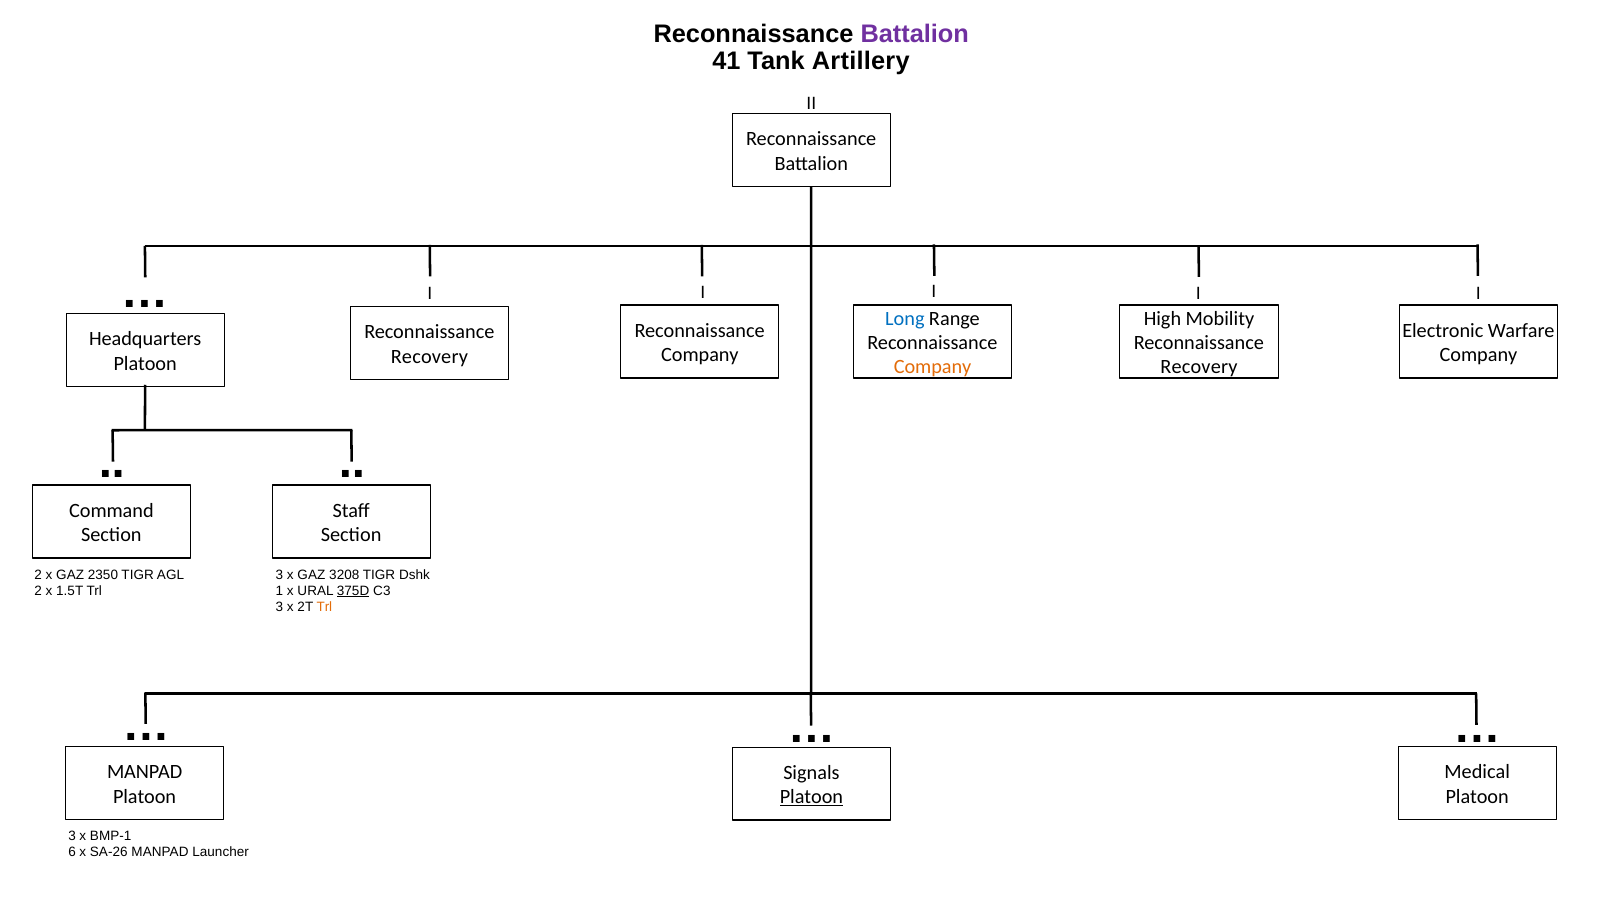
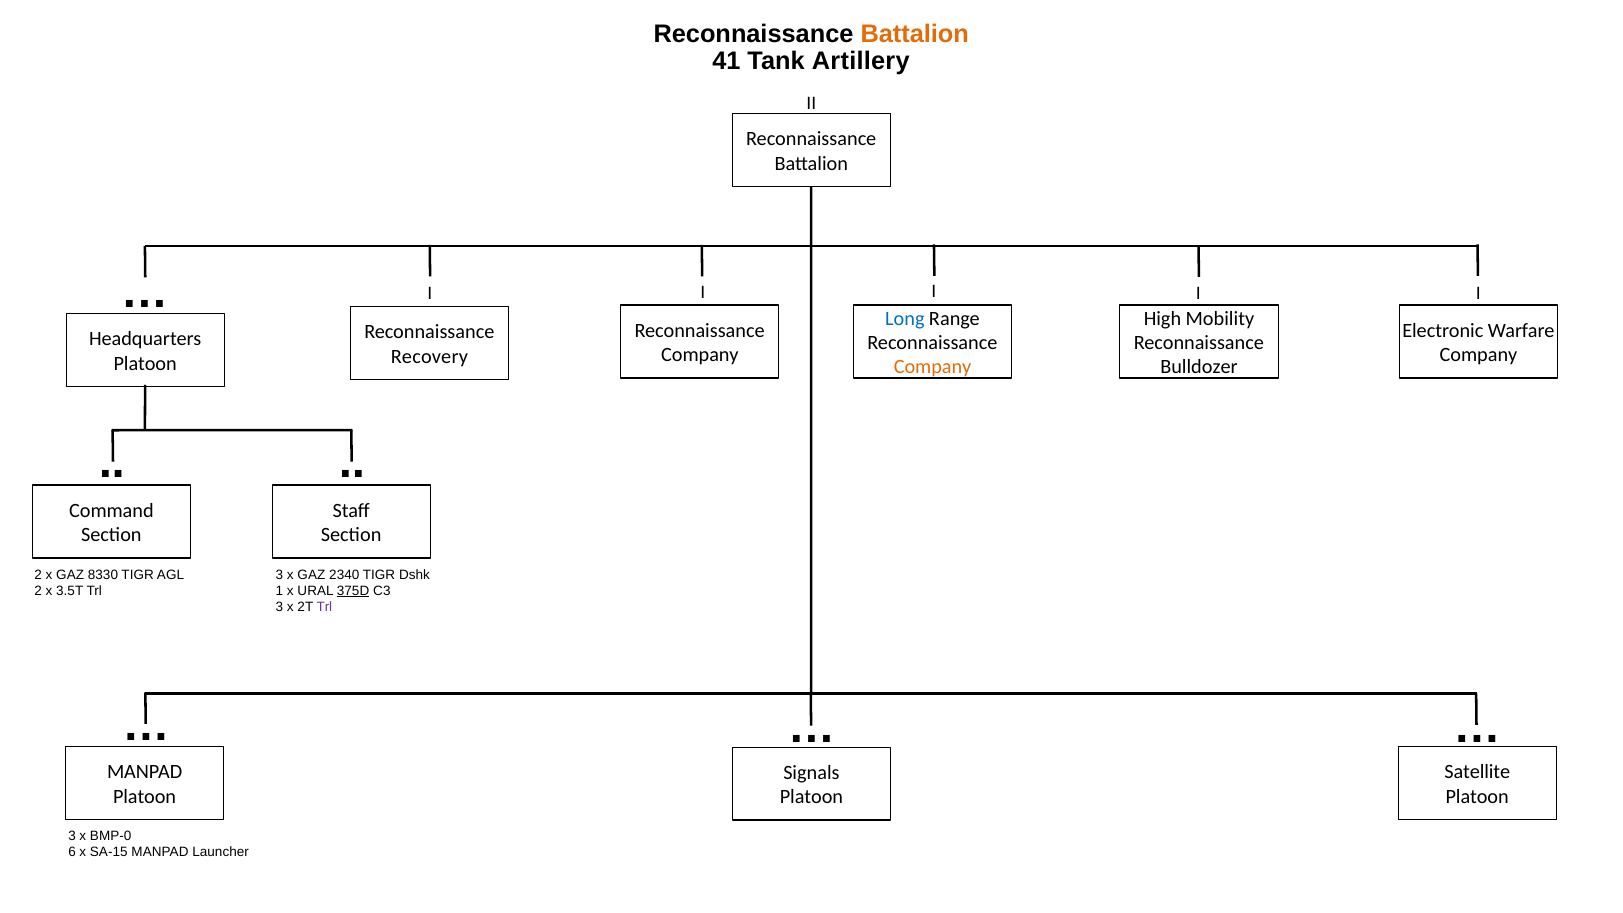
Battalion colour: purple -> orange (915, 34)
Recovery: Recovery -> Bulldozer (1199, 367)
2350: 2350 -> 8330 (103, 575)
3208: 3208 -> 2340 (344, 575)
1.5T: 1.5T -> 3.5T (70, 591)
Trl colour: orange -> purple (324, 607)
Medical: Medical -> Satellite (1477, 772)
Platoon underline: present -> none (811, 797)
BMP-1: BMP-1 -> BMP-0 (111, 835)
SA-26: SA-26 -> SA-15 (109, 852)
